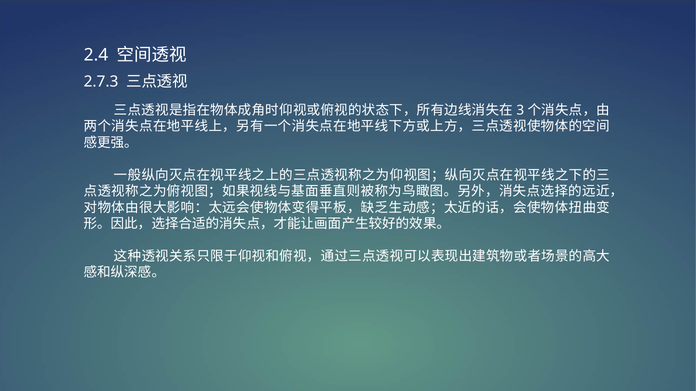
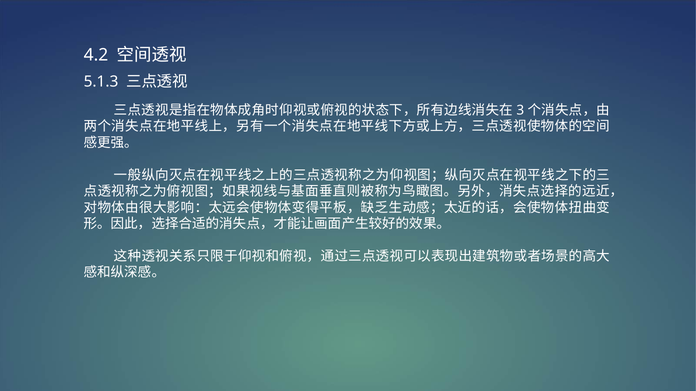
2.4: 2.4 -> 4.2 (96, 55)
2.7.3: 2.7.3 -> 5.1.3 (101, 82)
